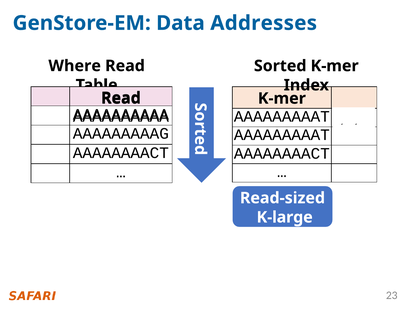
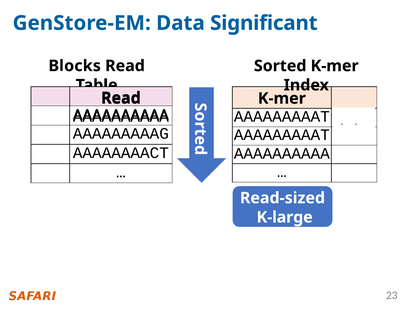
Addresses: Addresses -> Significant (264, 23)
Where: Where -> Blocks (75, 66)
AAAAAAAACT: AAAAAAAACT -> AAAAAAAAAA (282, 153)
